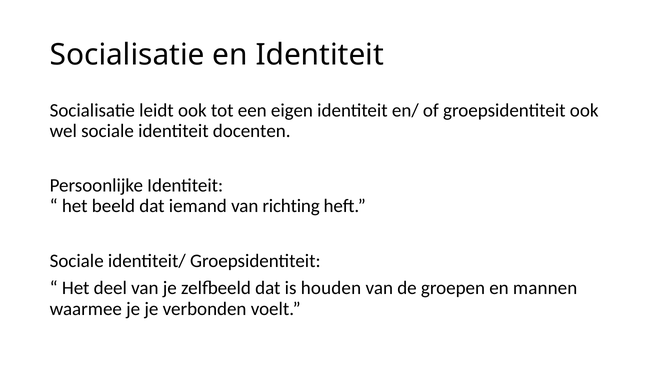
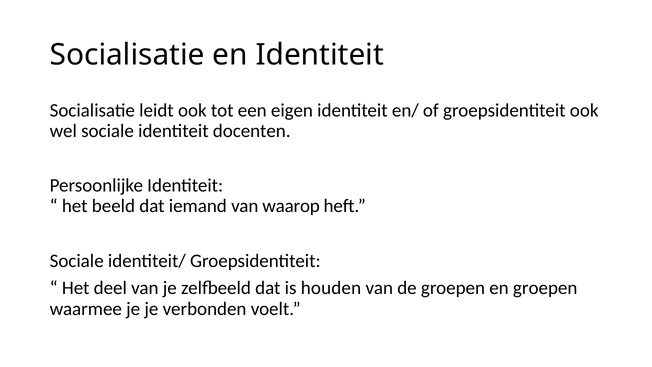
richting: richting -> waarop (291, 206)
en mannen: mannen -> groepen (545, 288)
